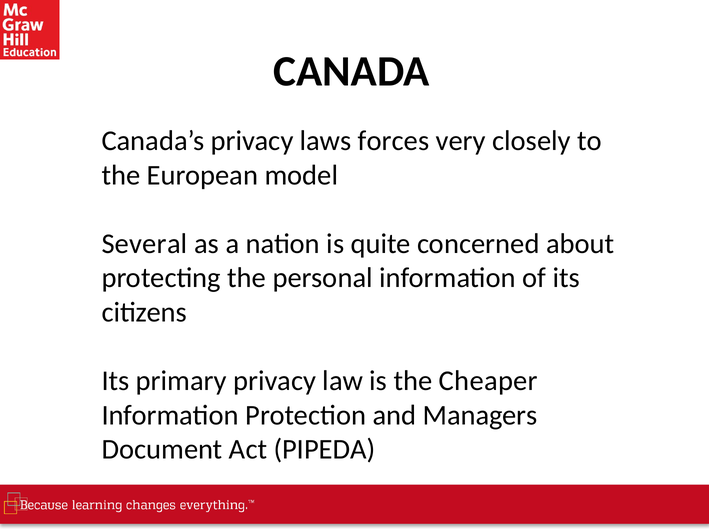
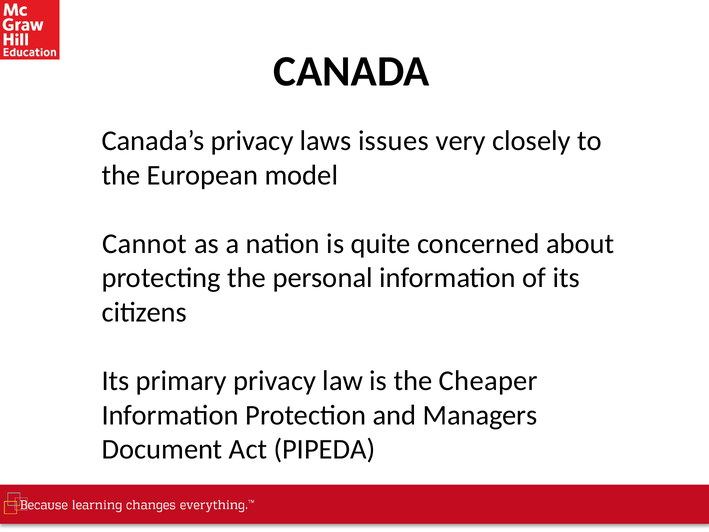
forces: forces -> issues (393, 141)
Several: Several -> Cannot (145, 244)
